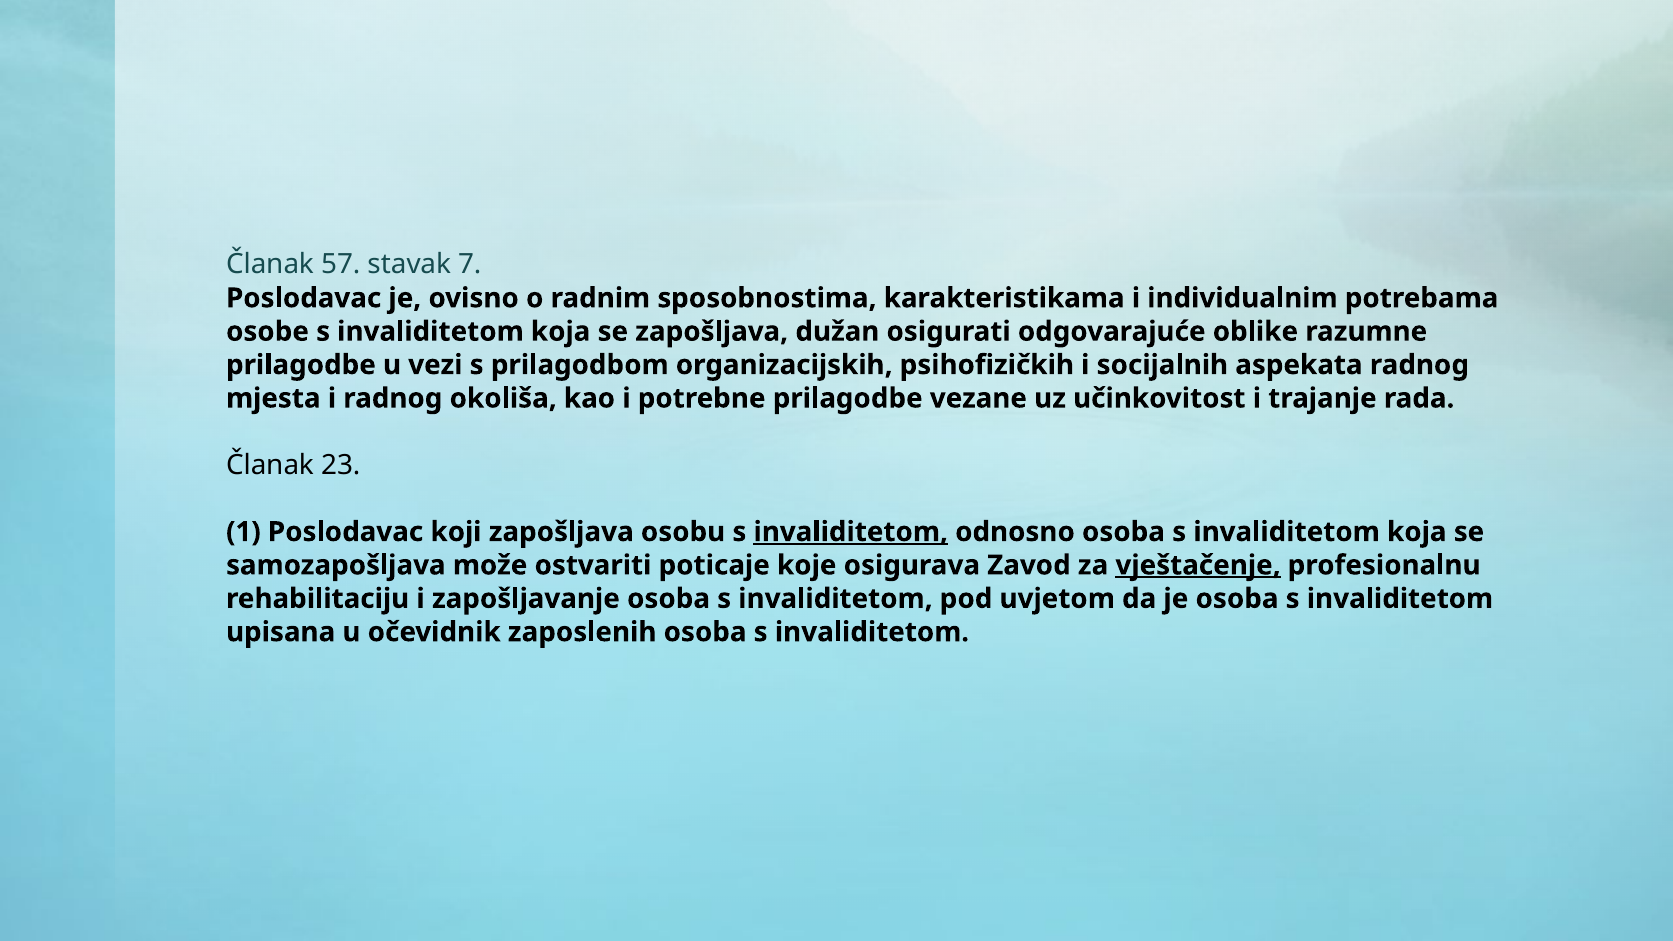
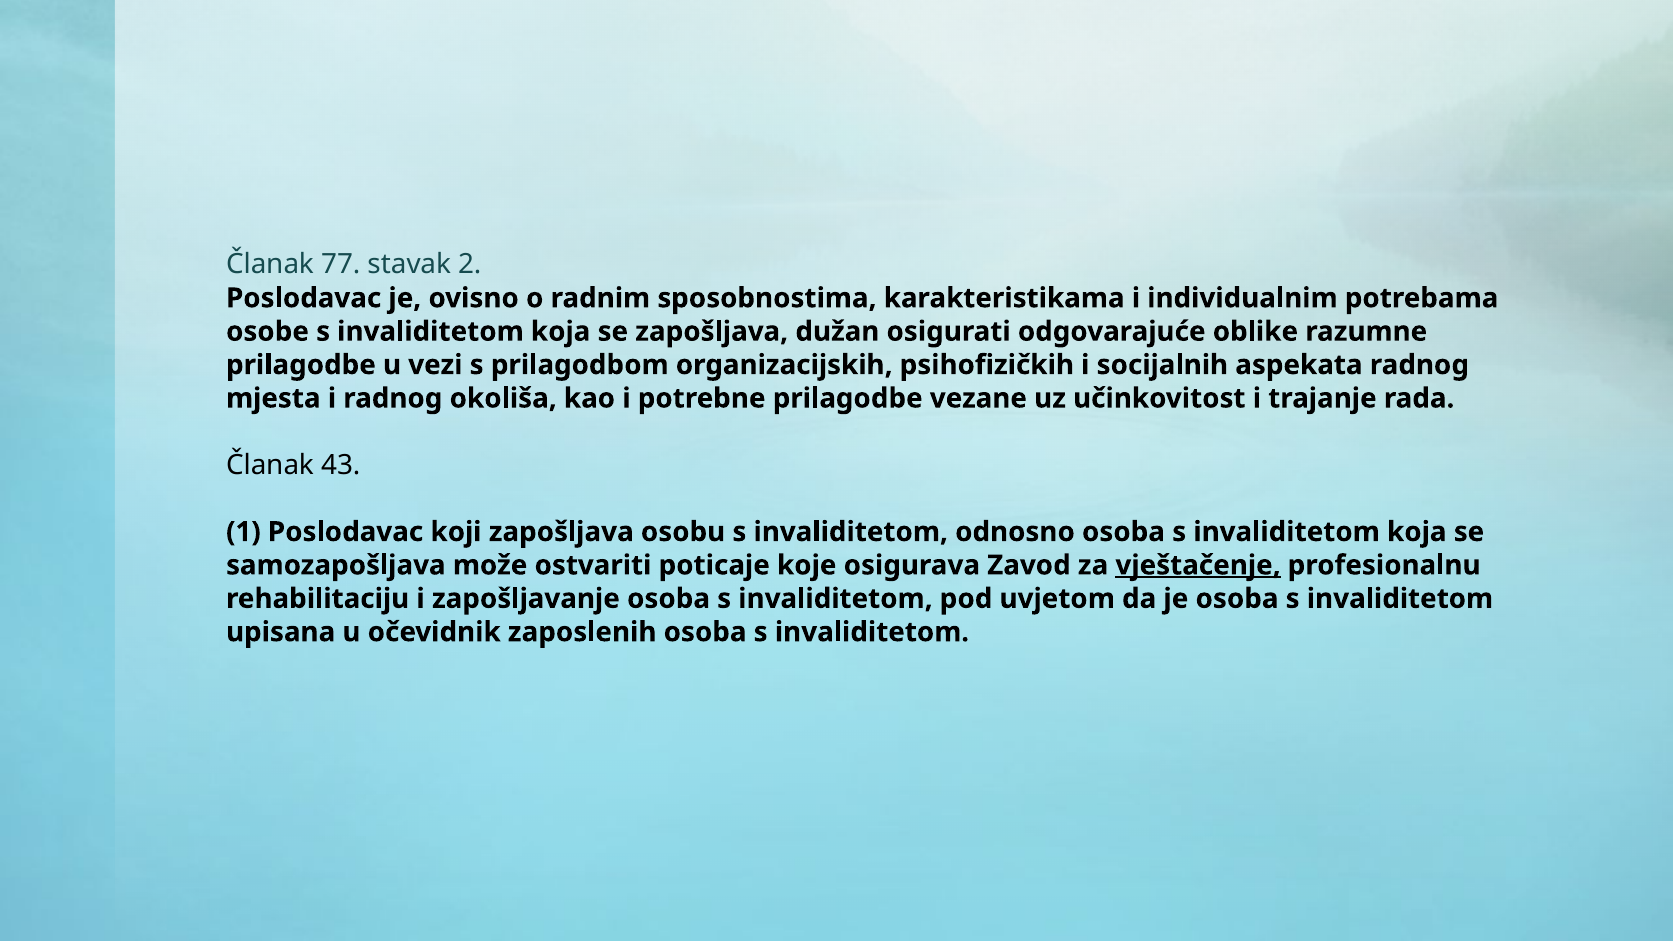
57: 57 -> 77 (341, 264)
7: 7 -> 2 (470, 264)
23: 23 -> 43 (341, 465)
invaliditetom underline: present -> none (851, 532)
